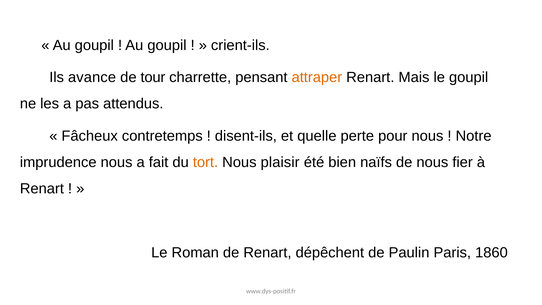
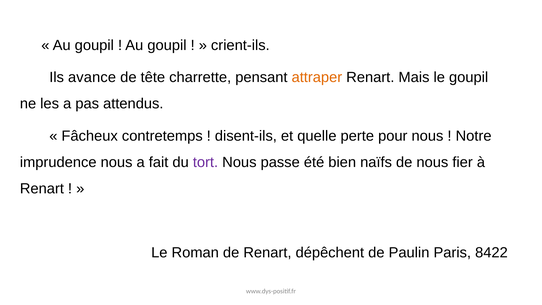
tour: tour -> tête (153, 77)
tort colour: orange -> purple (205, 162)
plaisir: plaisir -> passe (280, 162)
1860: 1860 -> 8422 (491, 253)
